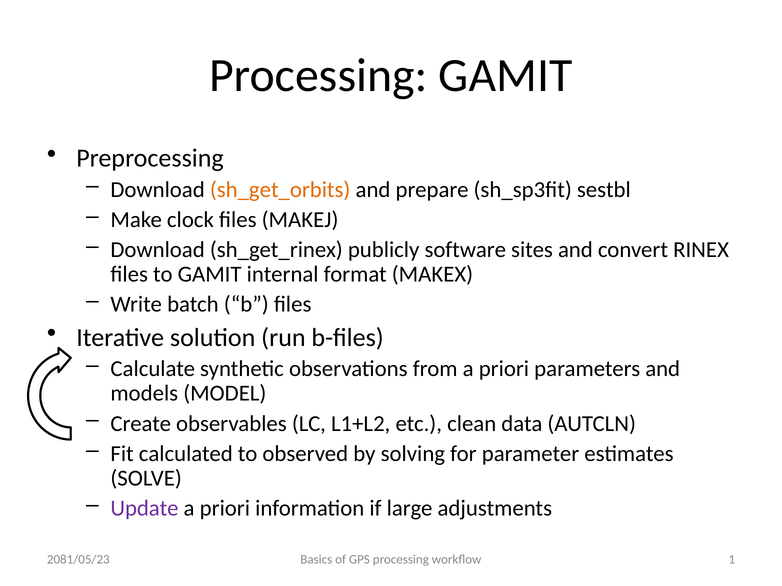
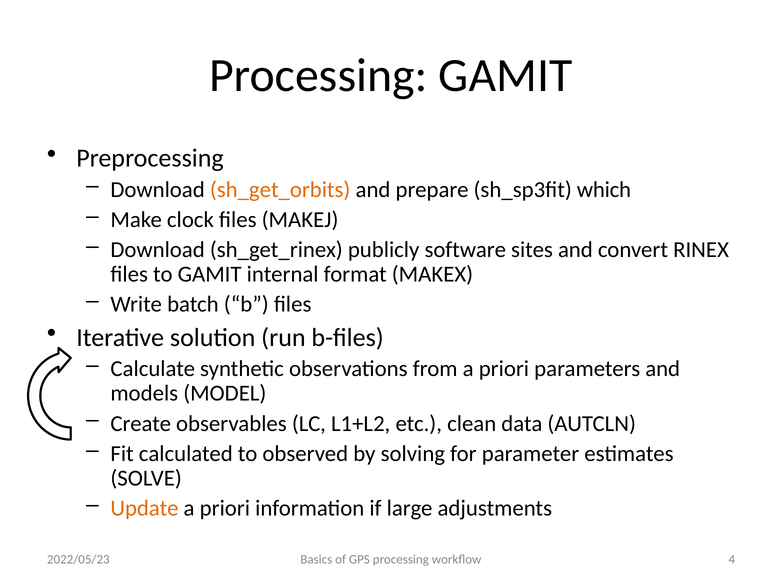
sestbl: sestbl -> which (604, 190)
Update colour: purple -> orange (145, 509)
1: 1 -> 4 (732, 560)
2081/05/23: 2081/05/23 -> 2022/05/23 (78, 560)
